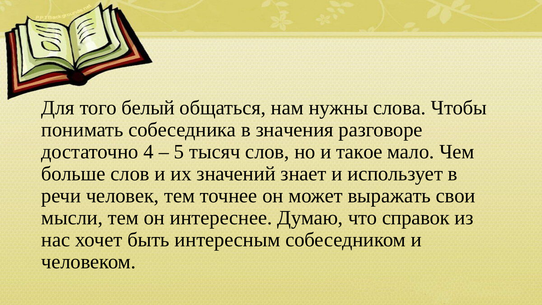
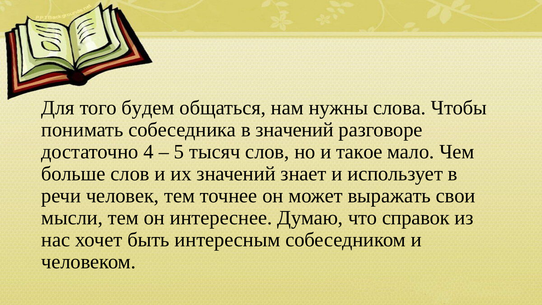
белый: белый -> будем (148, 108)
в значения: значения -> значений (295, 130)
